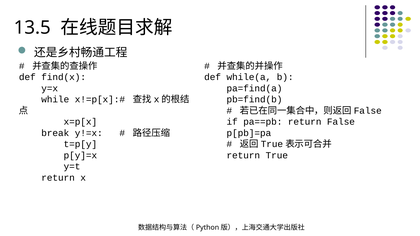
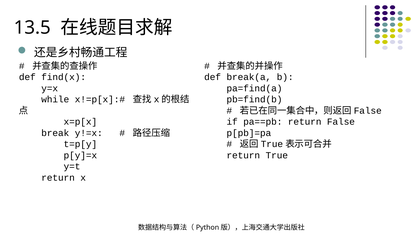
while(a: while(a -> break(a (249, 77)
